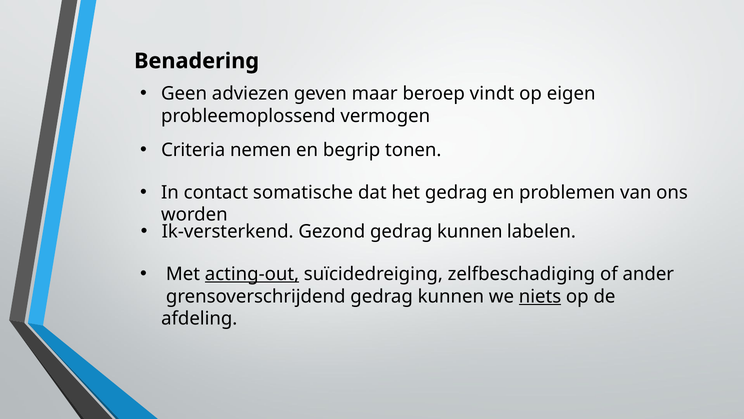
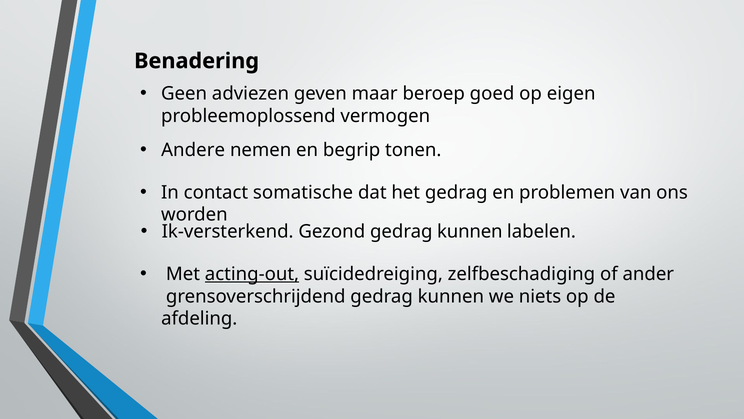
vindt: vindt -> goed (492, 94)
Criteria: Criteria -> Andere (193, 150)
niets underline: present -> none (540, 296)
